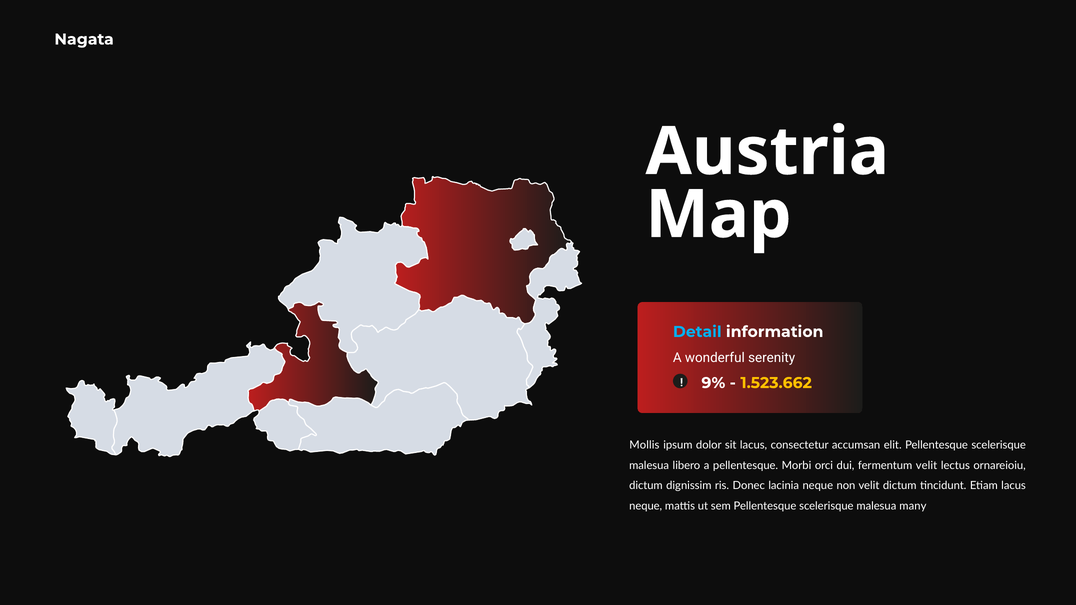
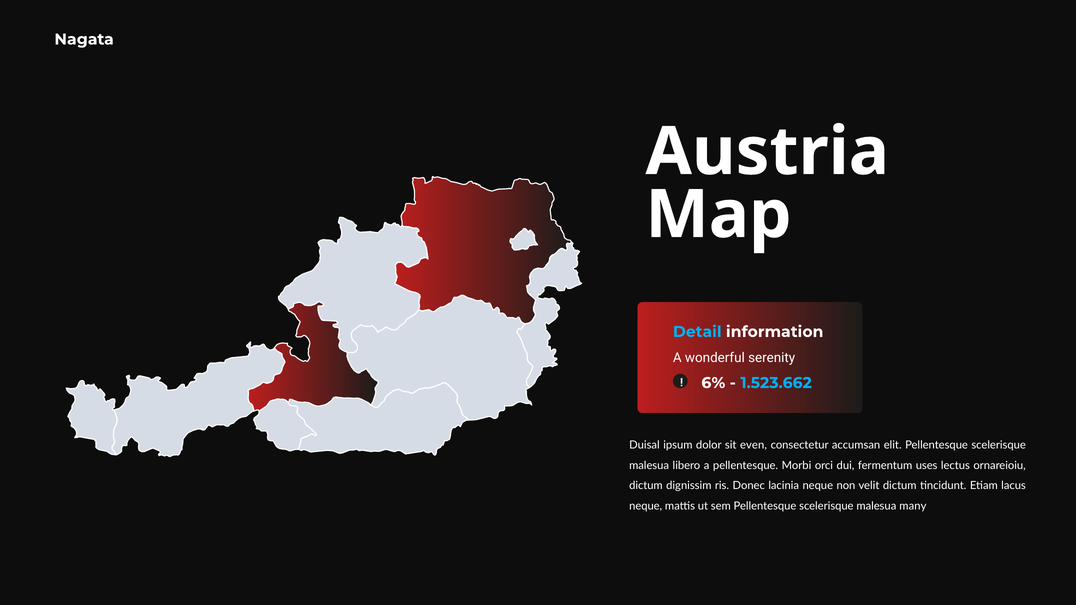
9%: 9% -> 6% (713, 383)
1.523.662 colour: yellow -> light blue (776, 383)
Mollis: Mollis -> Duisal (644, 445)
sit lacus: lacus -> even (754, 445)
fermentum velit: velit -> uses (927, 466)
